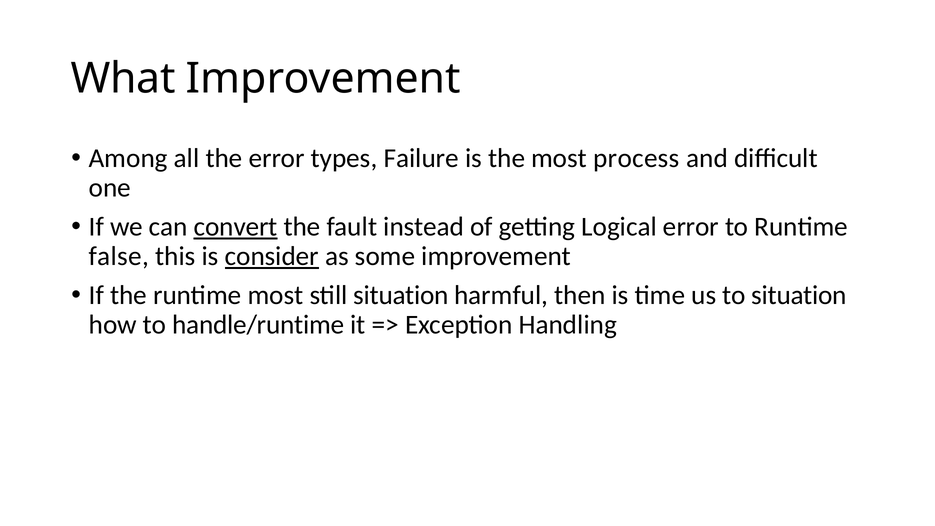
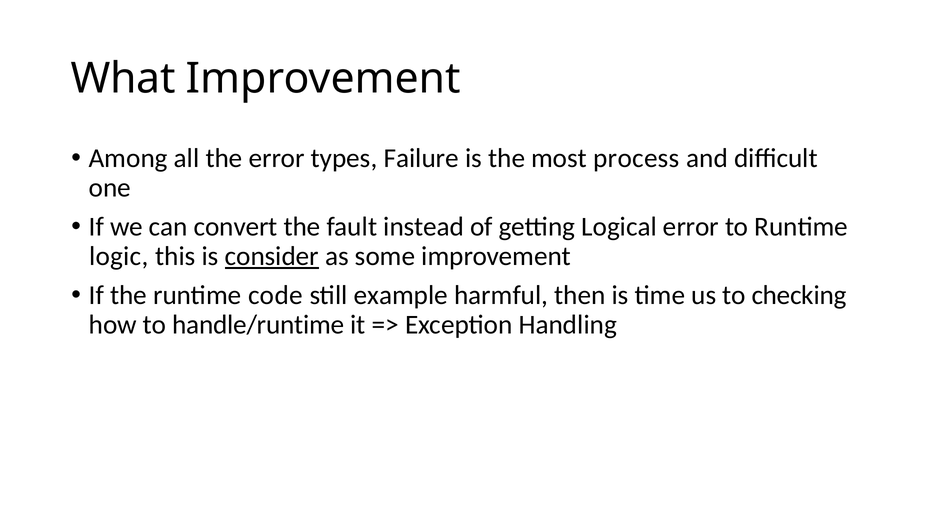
convert underline: present -> none (236, 227)
false: false -> logic (119, 256)
runtime most: most -> code (275, 295)
still situation: situation -> example (401, 295)
to situation: situation -> checking (799, 295)
